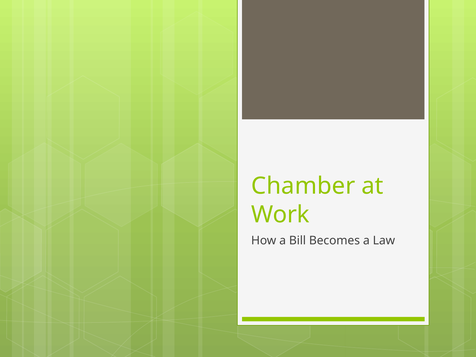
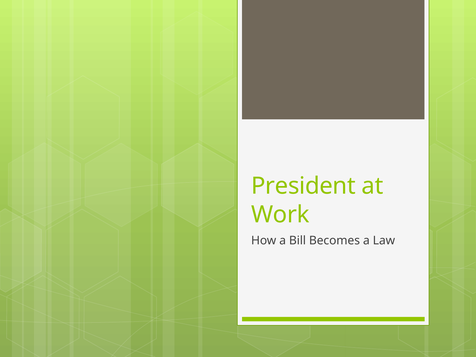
Chamber: Chamber -> President (303, 186)
